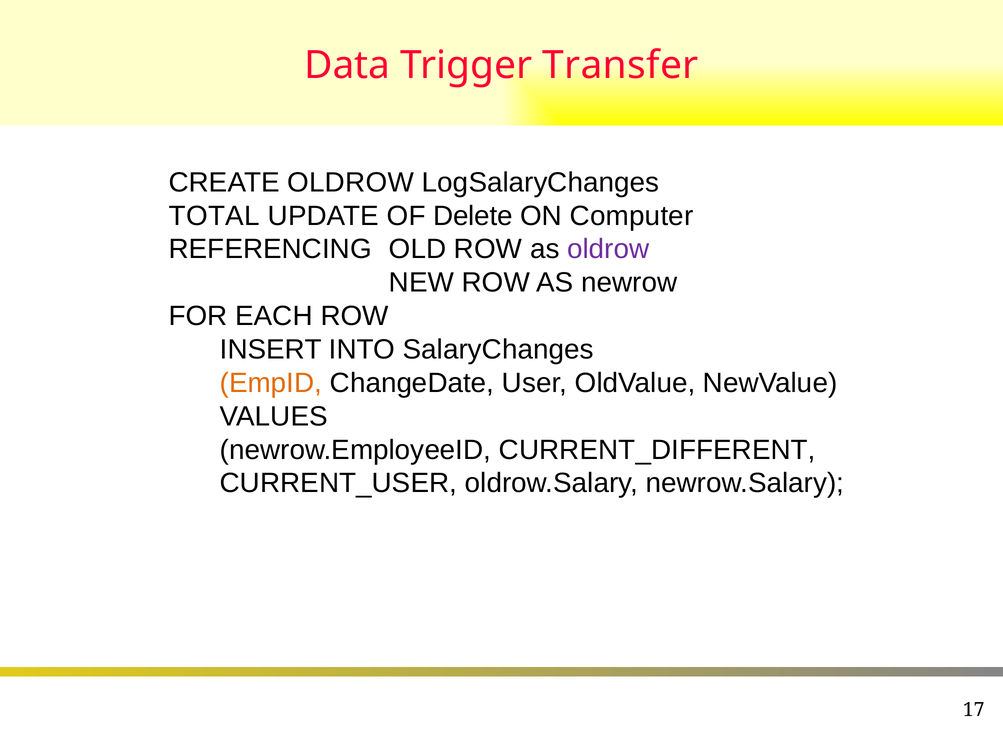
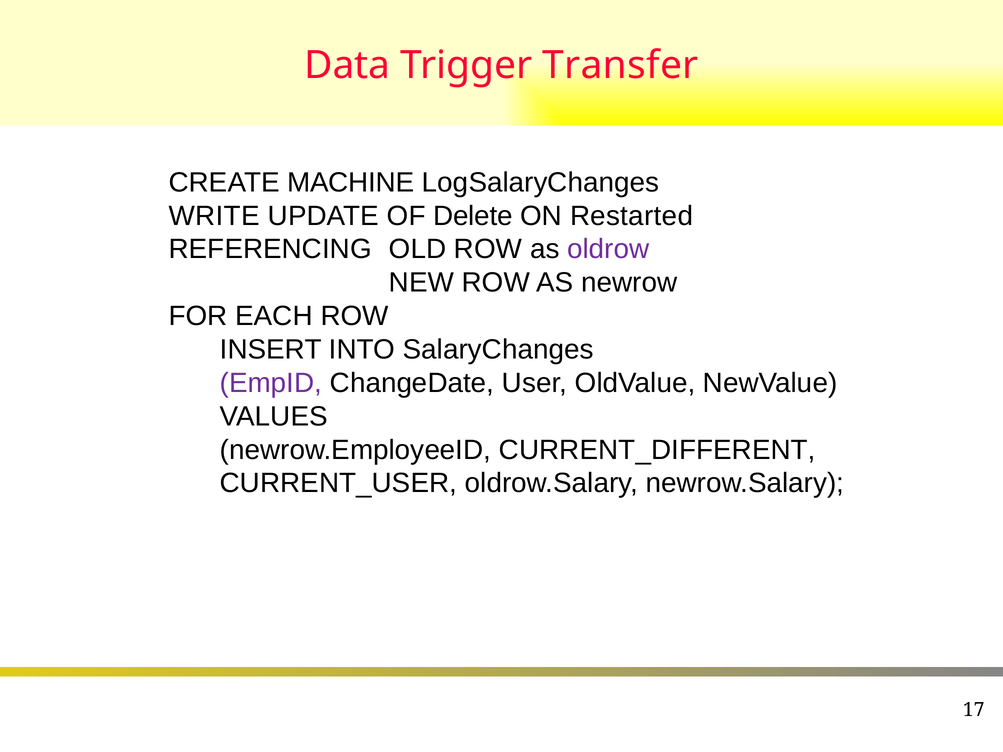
CREATE OLDROW: OLDROW -> MACHINE (351, 182)
TOTAL: TOTAL -> WRITE (214, 216)
Computer: Computer -> Restarted (632, 216)
EmpID colour: orange -> purple (271, 383)
